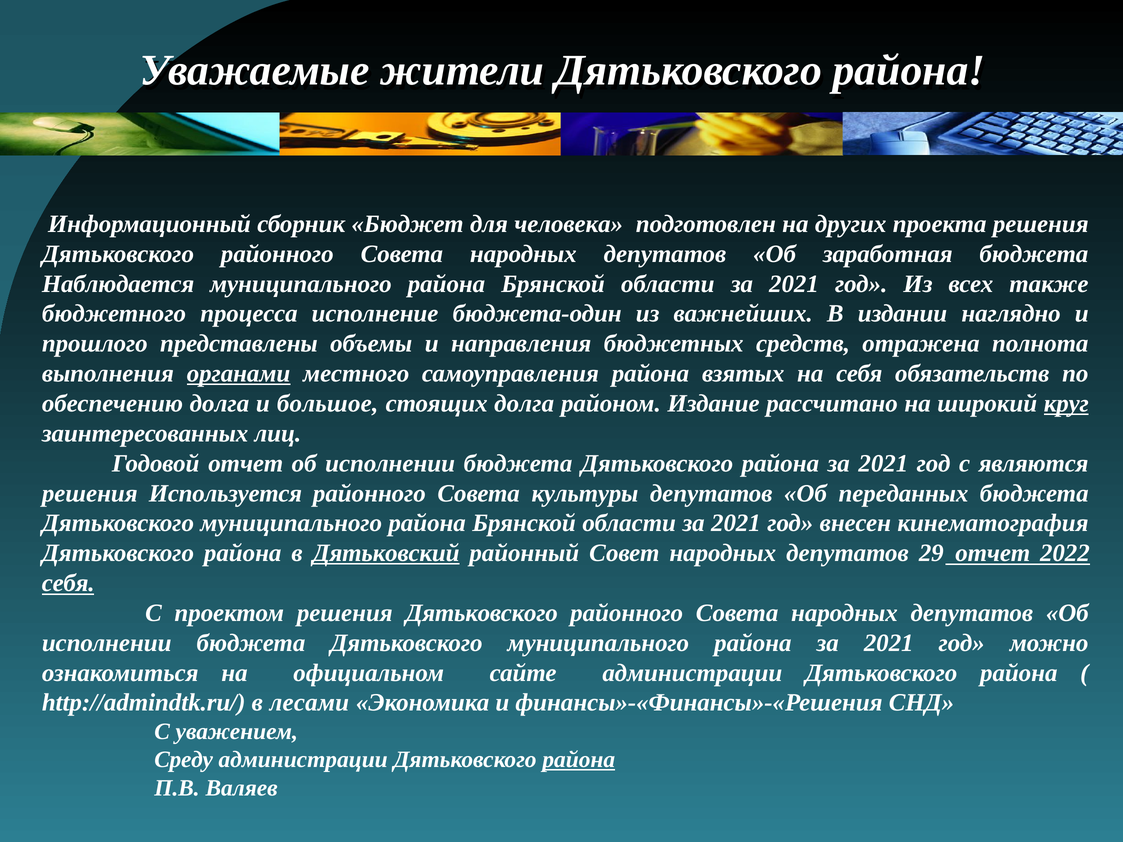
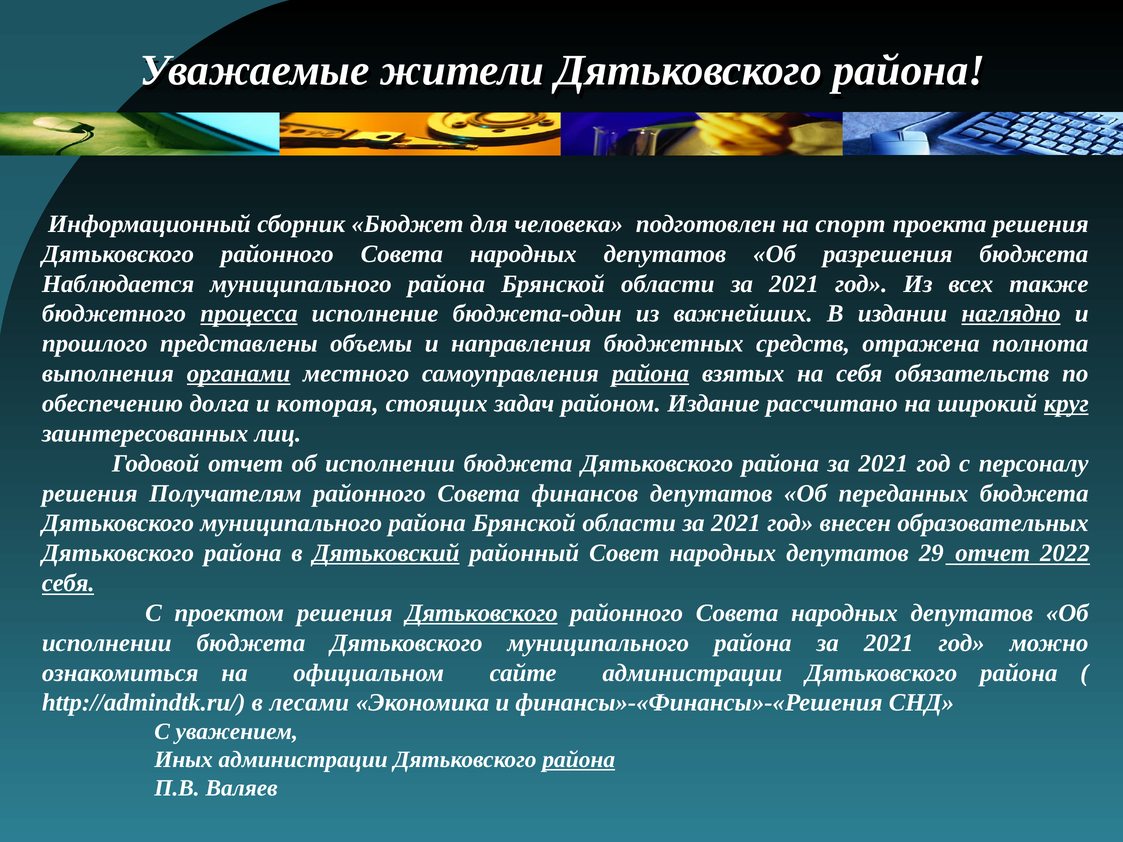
других: других -> спорт (851, 224)
заработная: заработная -> разрешения (888, 254)
процесса underline: none -> present (249, 314)
наглядно underline: none -> present (1011, 314)
района underline: none -> present (650, 374)
большое: большое -> которая (328, 404)
стоящих долга: долга -> задач (524, 404)
являются: являются -> персоналу (1034, 464)
Используется: Используется -> Получателям (225, 493)
культуры: культуры -> финансов (585, 493)
кинематография: кинематография -> образовательных (993, 523)
Дятьковского underline: none -> present (482, 613)
Среду: Среду -> Иных (184, 760)
